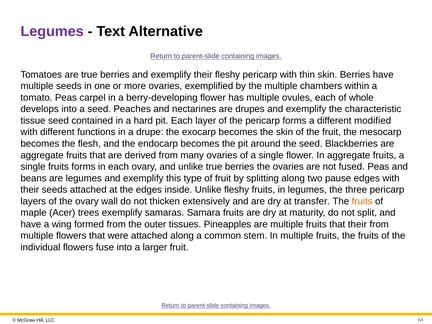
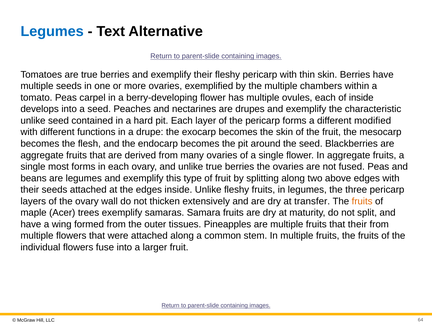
Legumes colour: purple -> blue (52, 31)
of whole: whole -> inside (361, 98)
tissue: tissue -> unlike (33, 121)
single fruits: fruits -> most (58, 167)
pause: pause -> above (338, 178)
